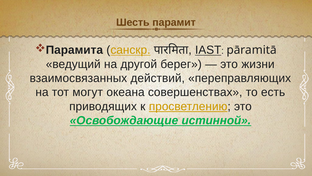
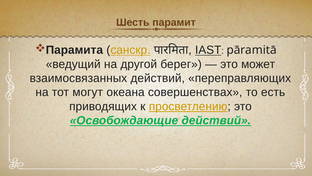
жизни: жизни -> может (258, 64)
Освобождающие истинной: истинной -> действий (216, 120)
